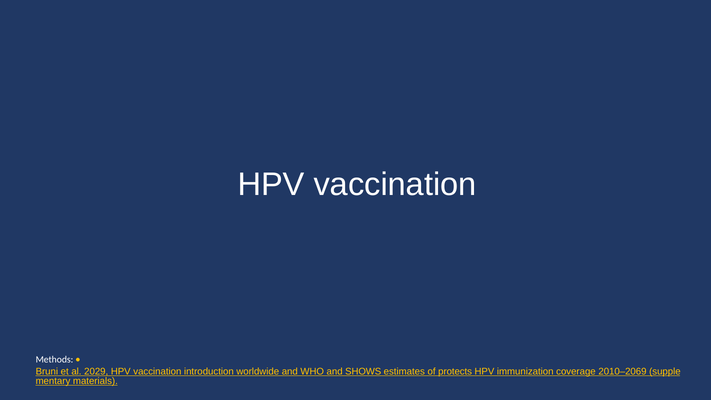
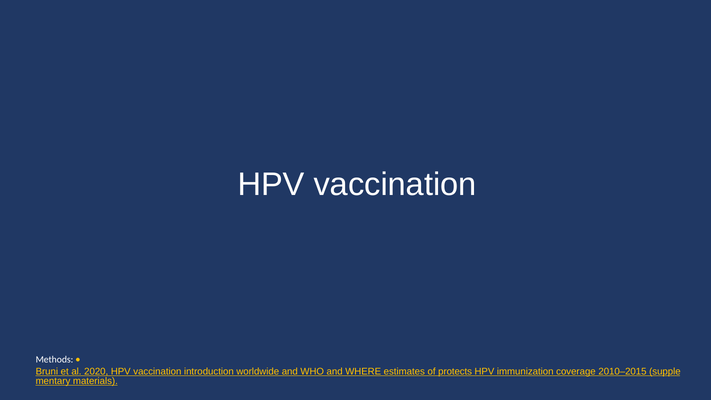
2029: 2029 -> 2020 (96, 371)
SHOWS: SHOWS -> WHERE (363, 371)
2010–2069: 2010–2069 -> 2010–2015 (622, 371)
